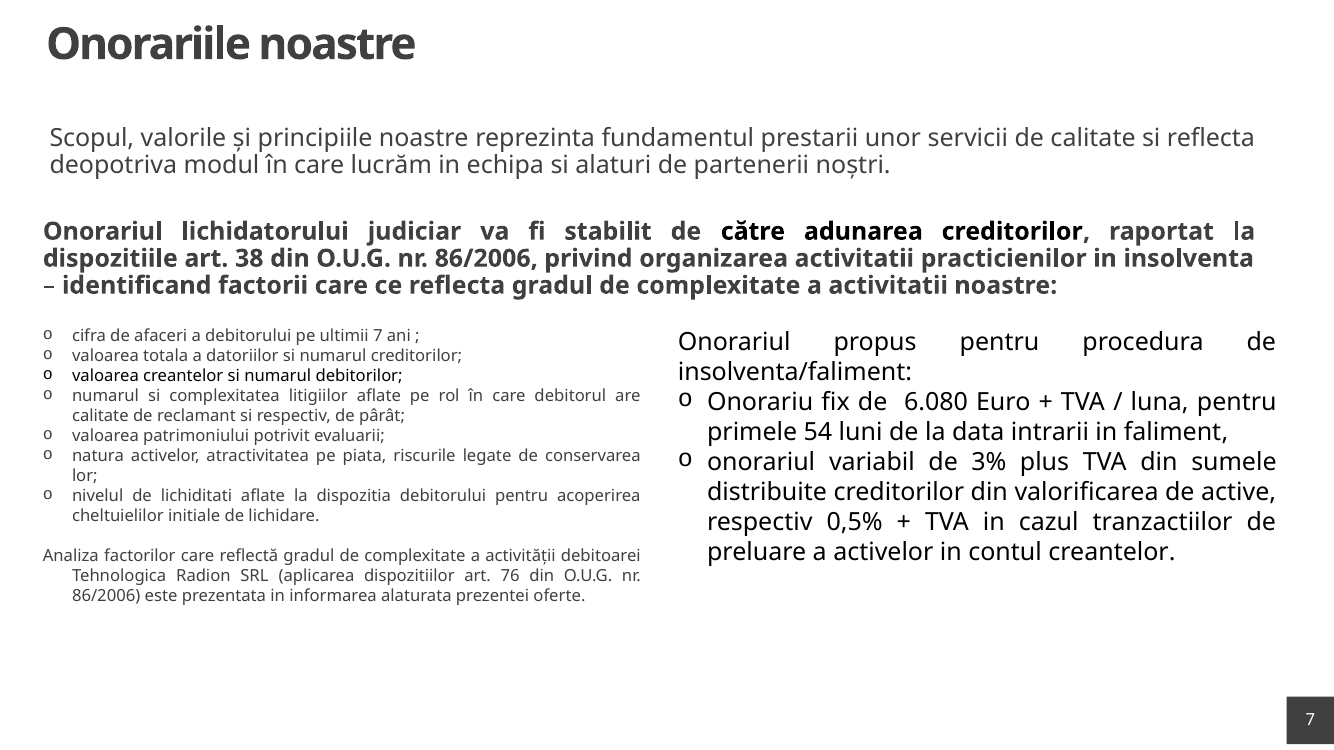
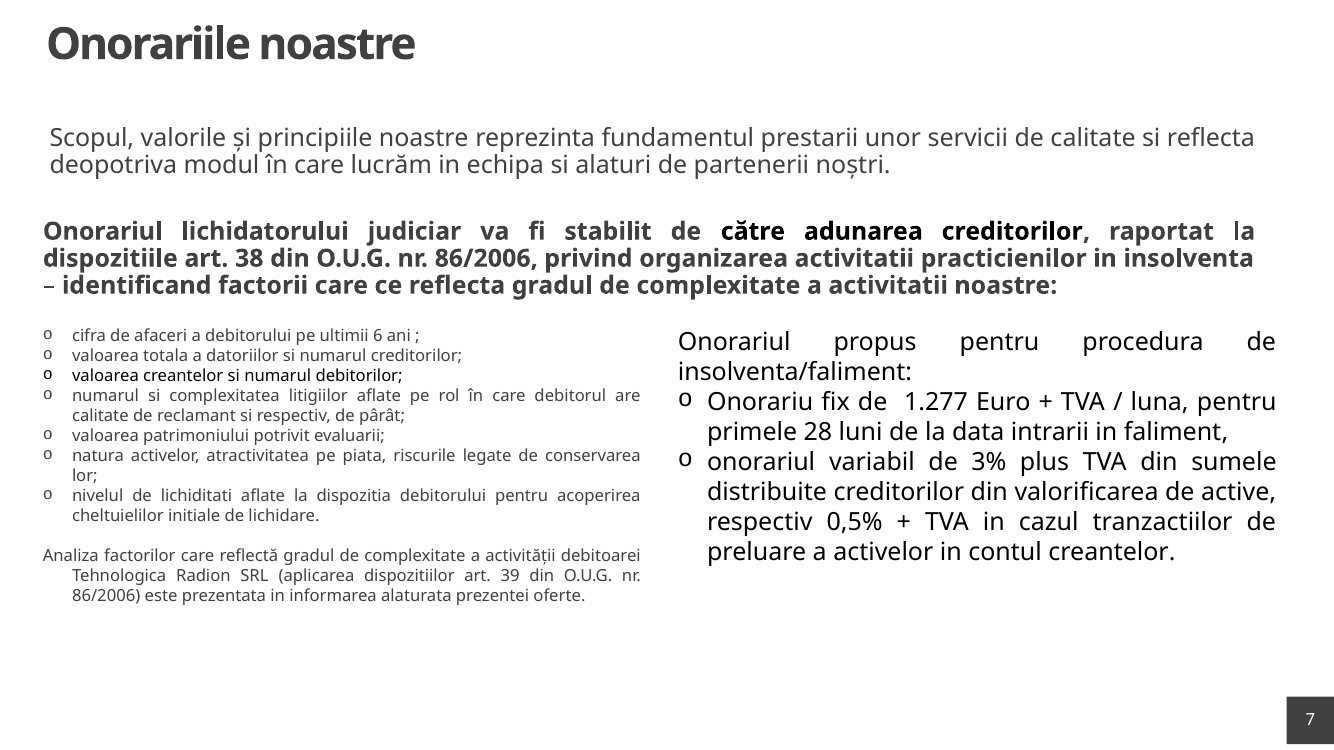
ultimii 7: 7 -> 6 (378, 336)
6.080: 6.080 -> 1.277 (936, 402)
54: 54 -> 28 (818, 432)
76: 76 -> 39 (510, 576)
